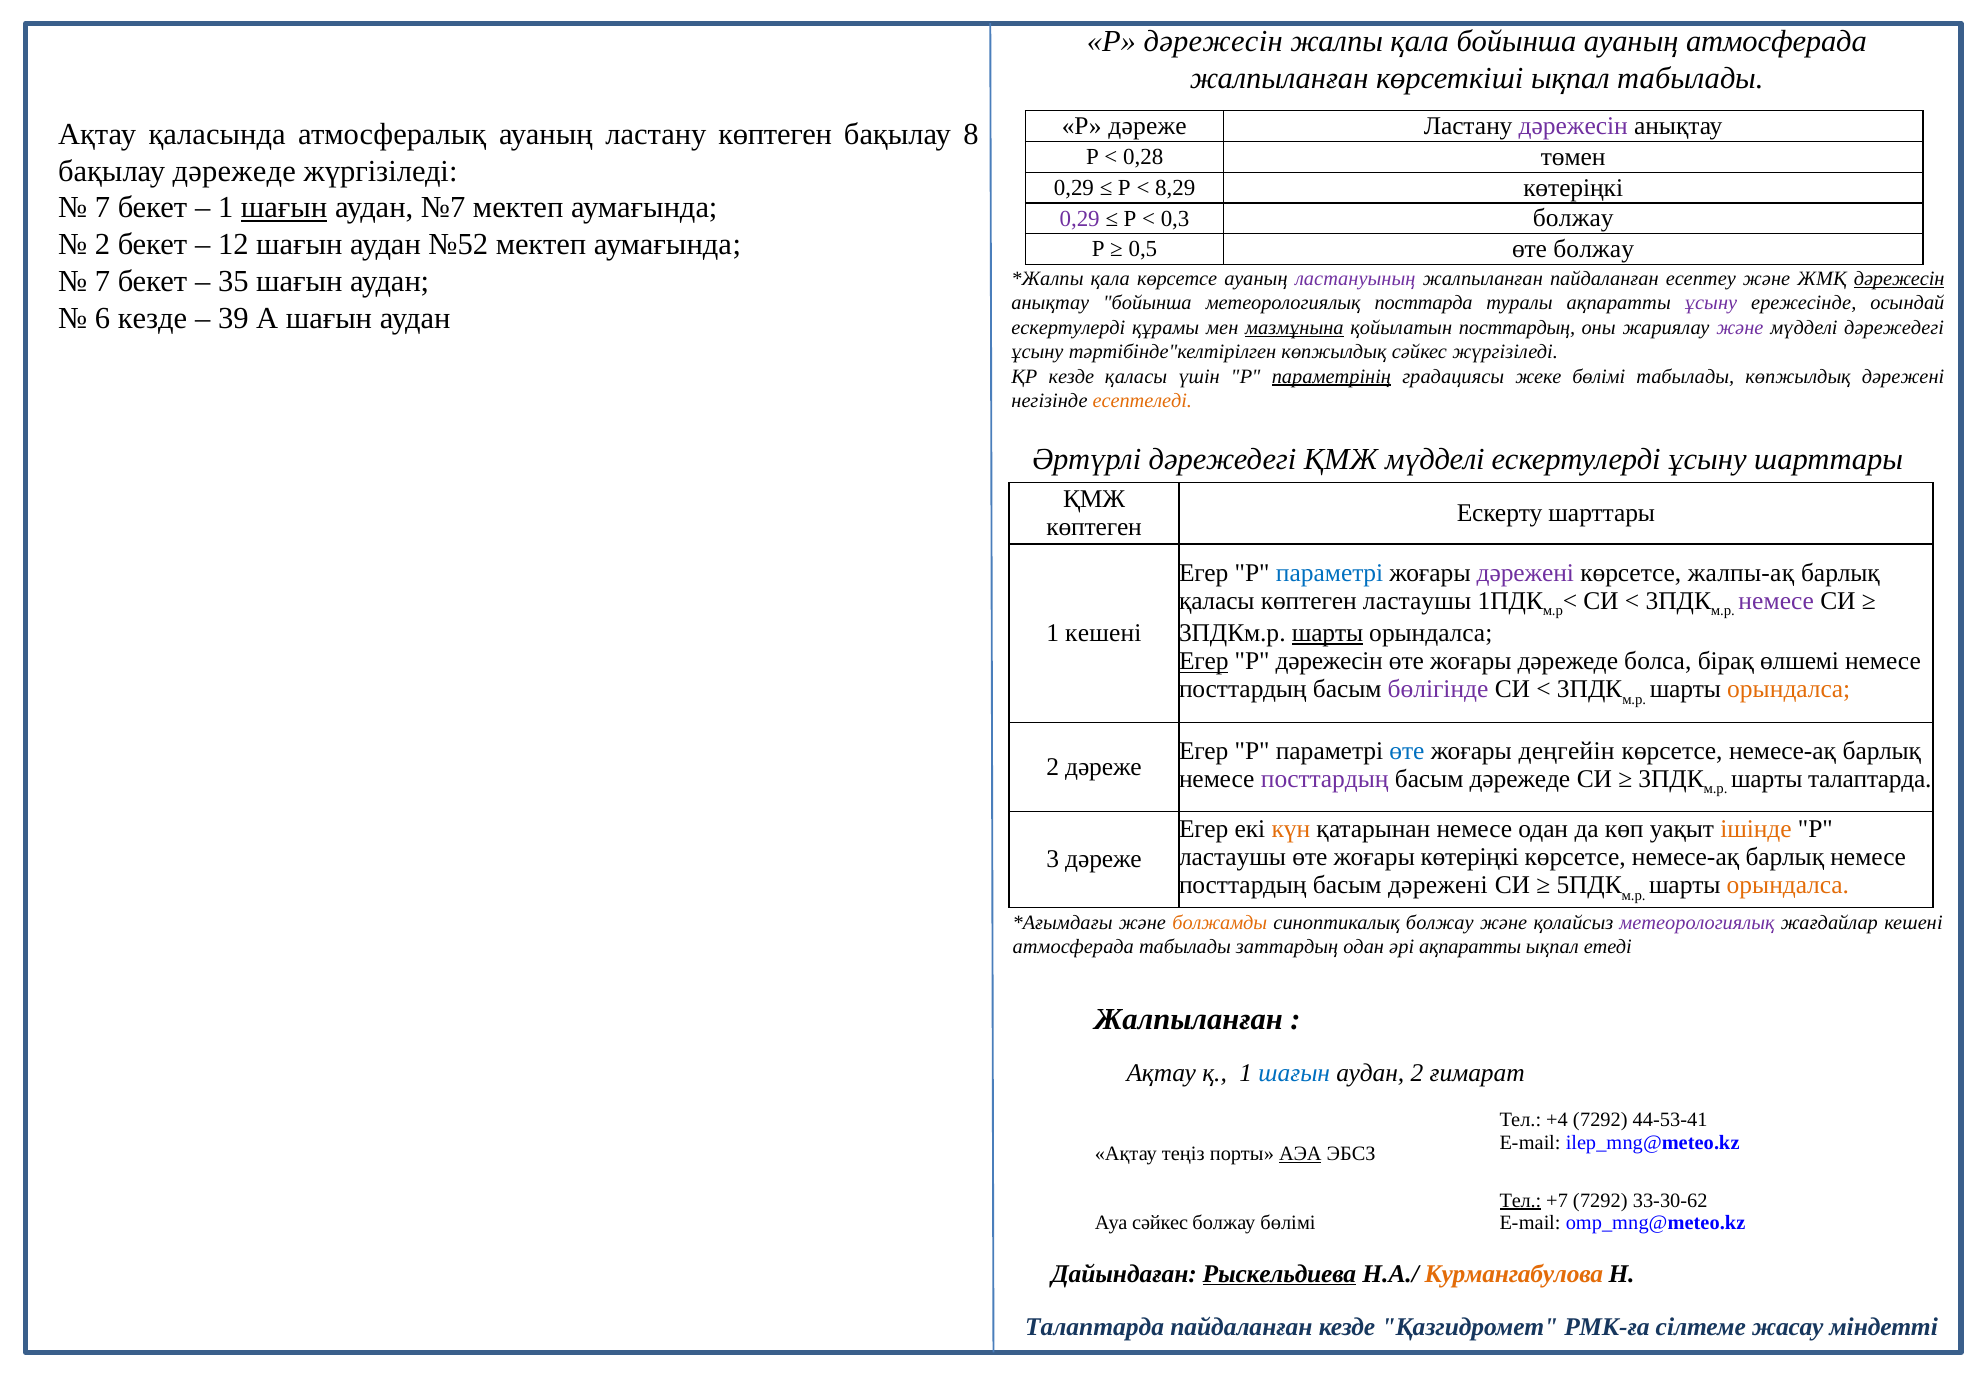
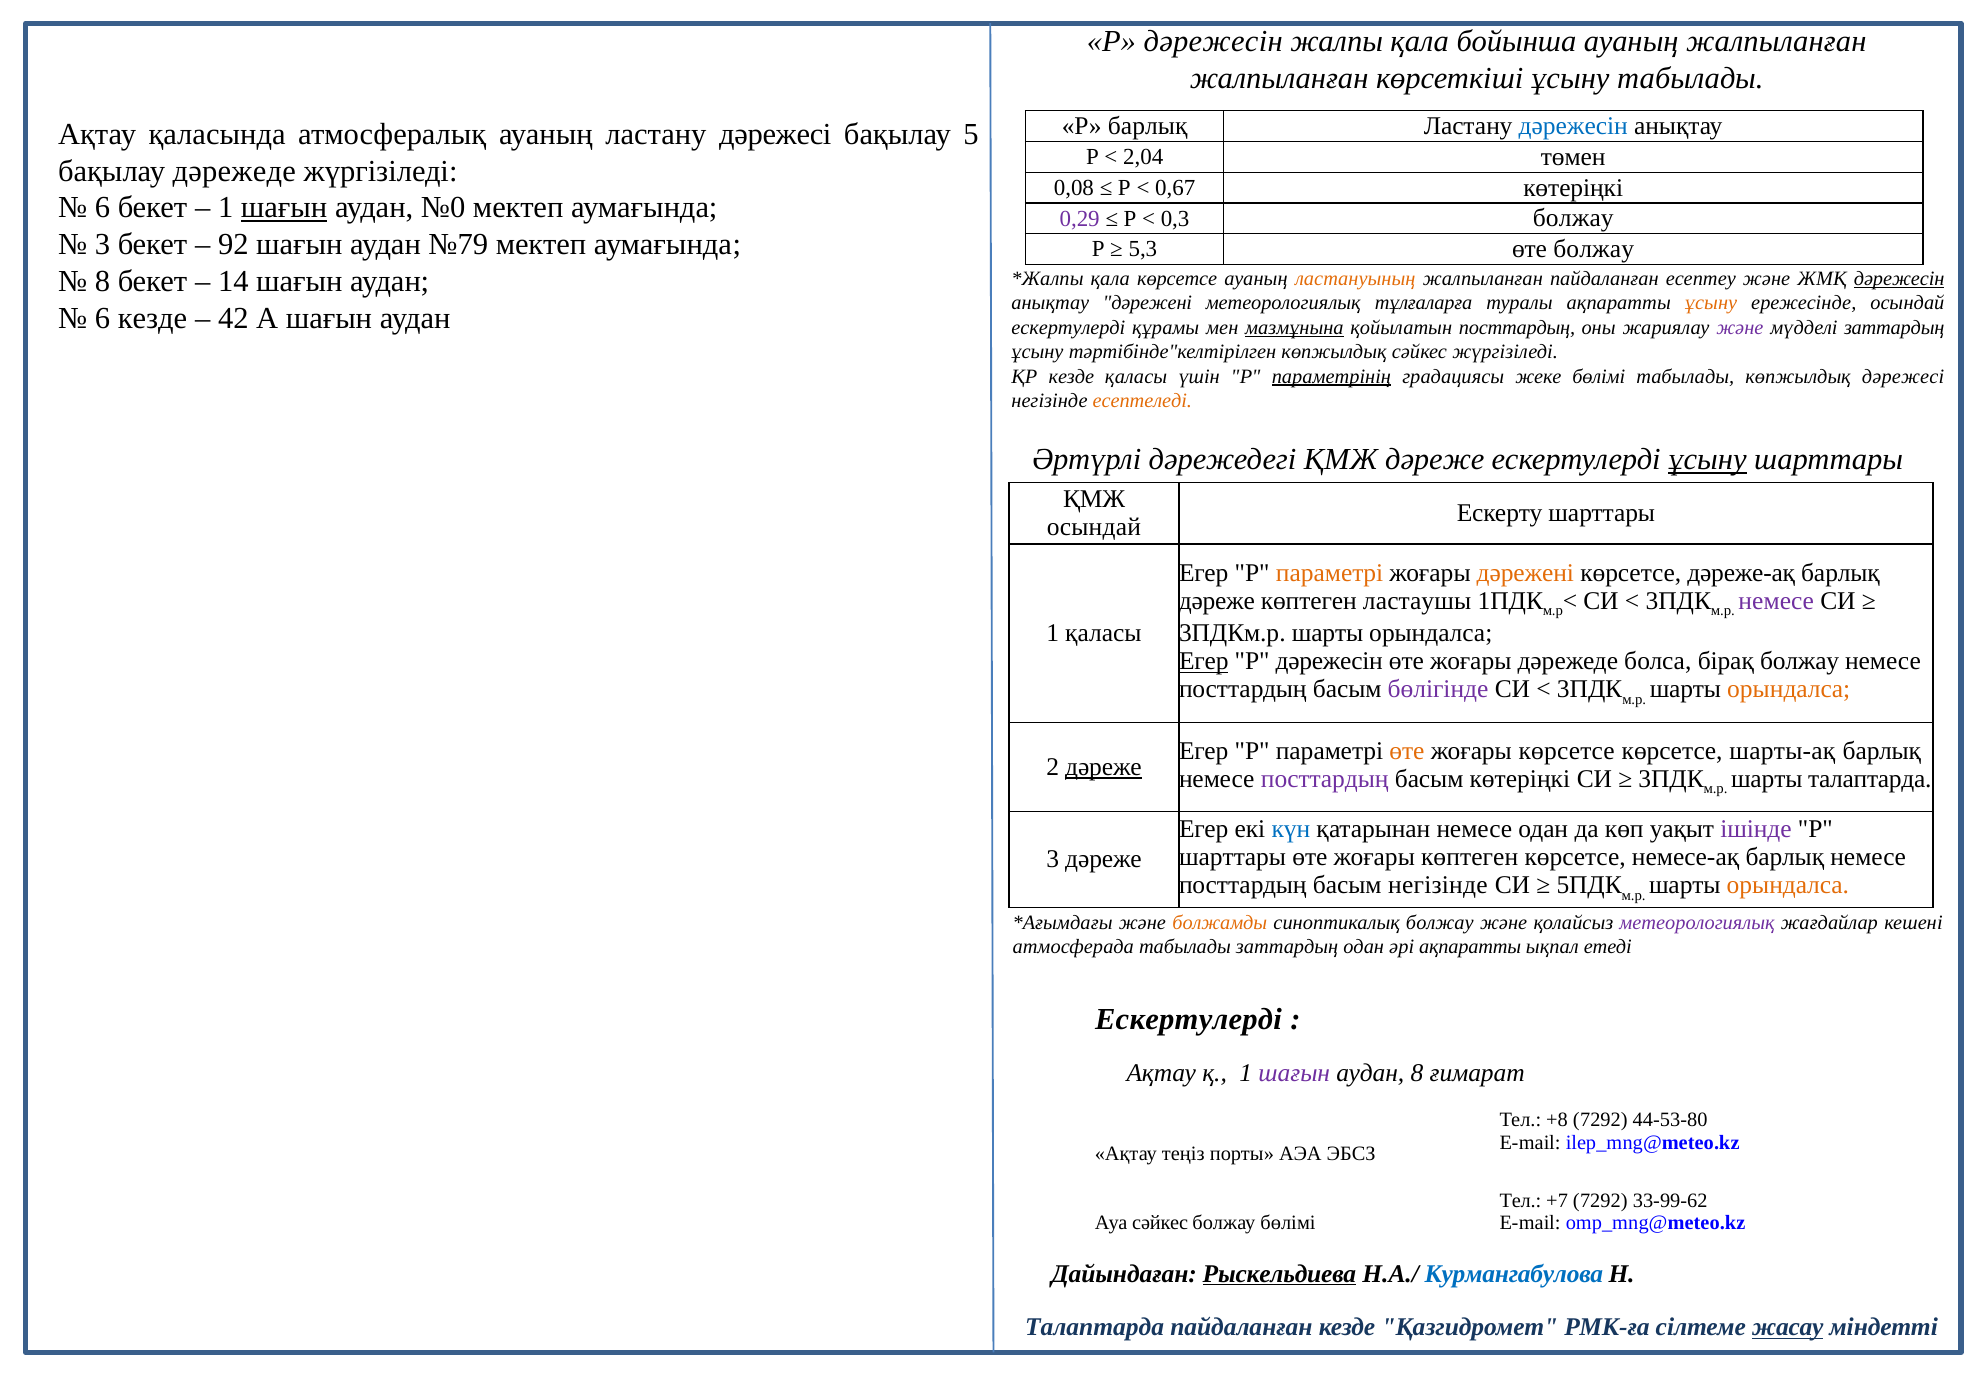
ауаның атмосферада: атмосферада -> жалпыланған (1776, 42)
көрсеткіші ықпал: ықпал -> ұсыну (1570, 79)
Р дәреже: дәреже -> барлық (1148, 126)
дәрежесін colour: purple -> blue (1573, 126)
ластану көптеген: көптеген -> дәрежесі (775, 134)
8: 8 -> 5 (971, 134)
0,28: 0,28 -> 2,04 (1143, 157)
0,29: 0,29 -> 0,08 (1074, 188)
8,29: 8,29 -> 0,67 (1175, 188)
7: 7 -> 6 (103, 208)
№7: №7 -> №0 (443, 208)
2: 2 -> 3 (103, 245)
12: 12 -> 92 (233, 245)
№52: №52 -> №79 (458, 245)
0,5: 0,5 -> 5,3 (1143, 249)
7: 7 -> 8 (103, 281)
35: 35 -> 14 (233, 281)
ластануының colour: purple -> orange (1355, 279)
анықтау бойынша: бойынша -> дәрежені (1148, 303)
посттарда: посттарда -> тұлғаларға (1424, 303)
ұсыну colour: purple -> orange (1711, 303)
39: 39 -> 42 (233, 318)
мүдделі дәрежедегі: дәрежедегі -> заттардың (1894, 327)
көпжылдық дәрежені: дәрежені -> дәрежесі (1903, 376)
ҚМЖ мүдделі: мүдделі -> дәреже (1435, 459)
ұсыну underline: none -> present (1708, 459)
көптеген: көптеген -> осындай (1094, 527)
параметрі colour: blue -> orange (1330, 573)
дәрежені colour: purple -> orange (1525, 573)
жалпы-ақ: жалпы-ақ -> дәреже-ақ (1741, 573)
қаласы: қаласы -> дәреже (1217, 601)
1 кешені: кешені -> қаласы (1103, 633)
шарты underline: present -> none (1328, 633)
бірақ өлшемі: өлшемі -> болжау (1800, 661)
өте colour: blue -> orange (1407, 751)
жоғары деңгейін: деңгейін -> көрсетсе (1567, 751)
немесе-ақ: немесе-ақ -> шарты-ақ (1782, 751)
дәреже underline: none -> present (1104, 767)
басым дәрежеде: дәрежеде -> көтеріңкі (1520, 779)
күн colour: orange -> blue (1291, 829)
ішінде colour: orange -> purple (1756, 829)
ластаушы: ластаушы -> шарттары (1233, 857)
жоғары көтеріңкі: көтеріңкі -> көптеген (1470, 857)
басым дәрежені: дәрежені -> негізінде (1438, 885)
Жалпыланған: Жалпыланған -> Ескертулерді (1188, 1019)
шағын colour: blue -> purple (1294, 1073)
аудан 2: 2 -> 8 (1417, 1073)
+4: +4 -> +8 (1557, 1120)
44-53-41: 44-53-41 -> 44-53-80 (1670, 1120)
АЭА underline: present -> none (1300, 1154)
Тел underline: present -> none (1520, 1200)
33-30-62: 33-30-62 -> 33-99-62 (1670, 1200)
Курмангабулова colour: orange -> blue (1514, 1273)
жасау underline: none -> present (1788, 1327)
